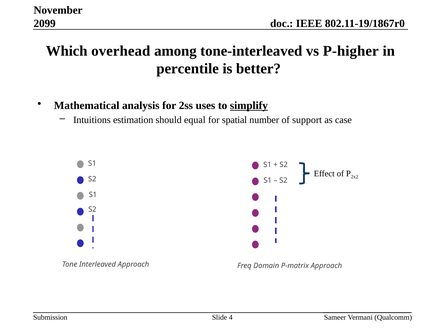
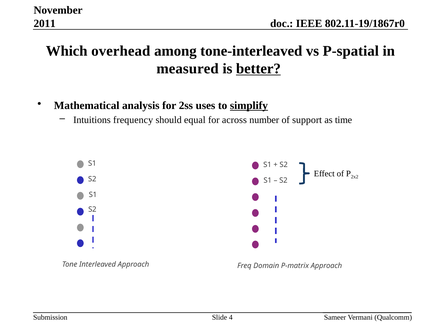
2099: 2099 -> 2011 (45, 24)
P-higher: P-higher -> P-spatial (351, 51)
percentile: percentile -> measured (188, 69)
better underline: none -> present (258, 69)
estimation: estimation -> frequency (133, 120)
spatial: spatial -> across (234, 120)
case: case -> time (343, 120)
